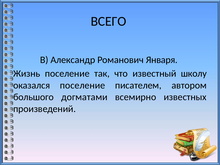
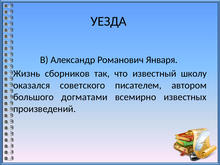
ВСЕГО: ВСЕГО -> УЕЗДА (109, 21)
Жизнь поселение: поселение -> сборников (67, 74)
оказался поселение: поселение -> советского (83, 85)
